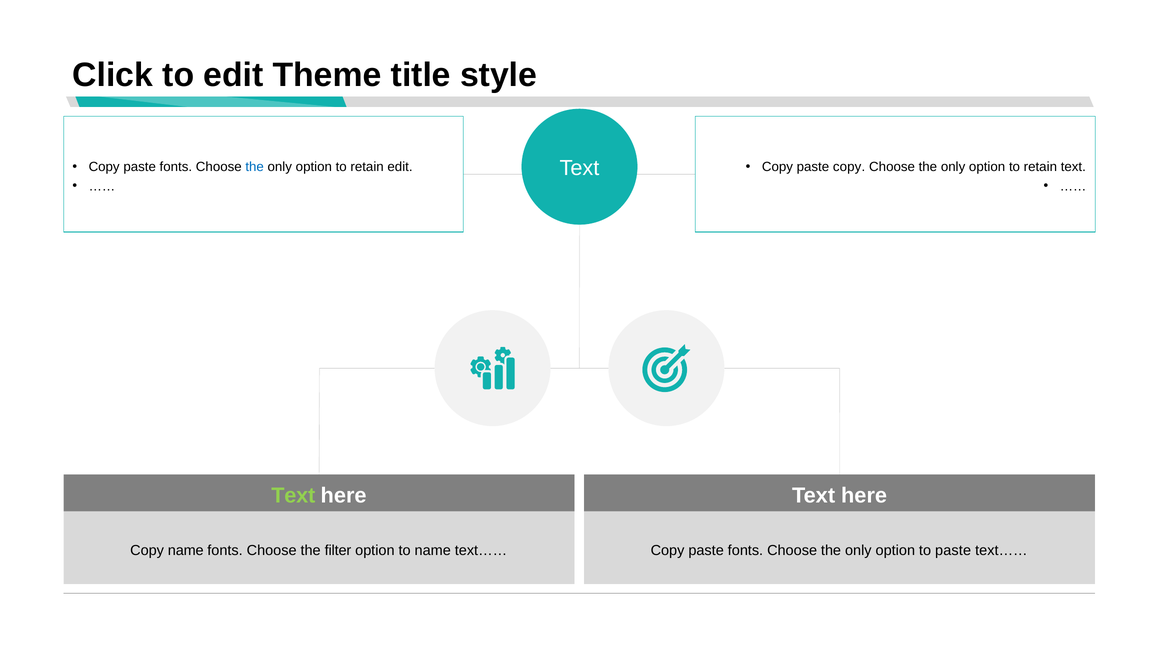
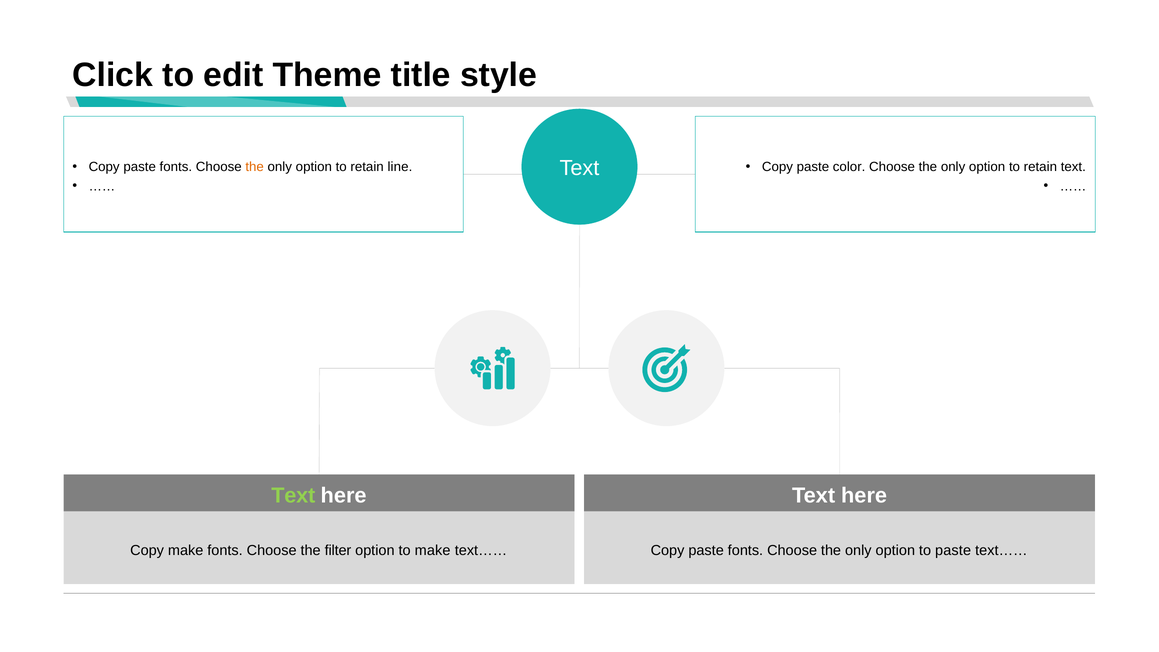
paste copy: copy -> color (849, 167)
the colour: blue -> orange (255, 167)
retain edit: edit -> line (400, 167)
Copy name: name -> make (186, 550)
to name: name -> make (433, 550)
